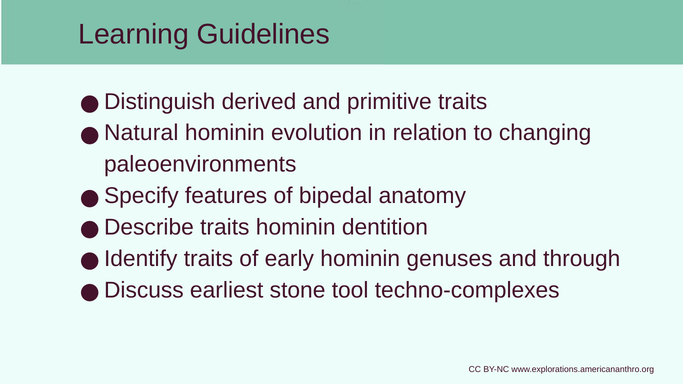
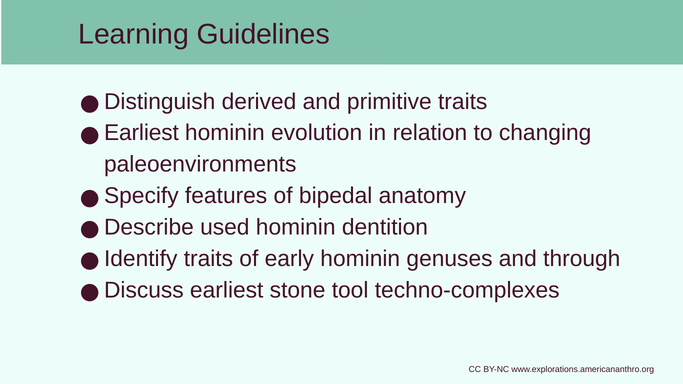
Natural: Natural -> Earliest (141, 133)
Describe traits: traits -> used (225, 227)
